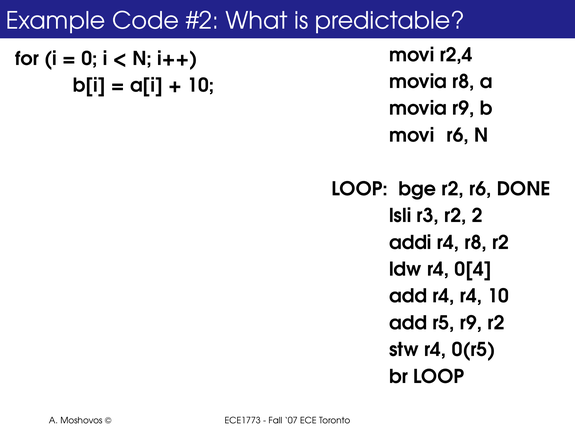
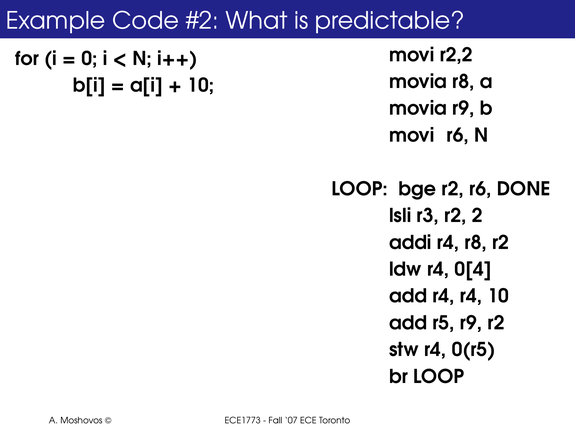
r2,4: r2,4 -> r2,2 (456, 55)
